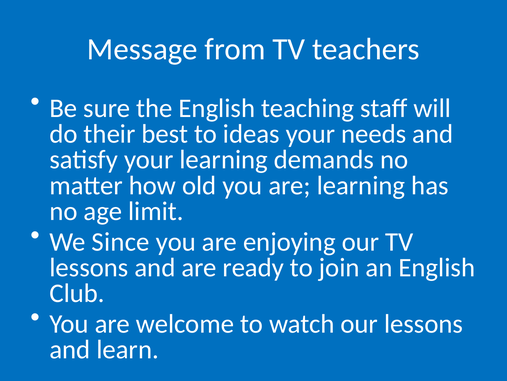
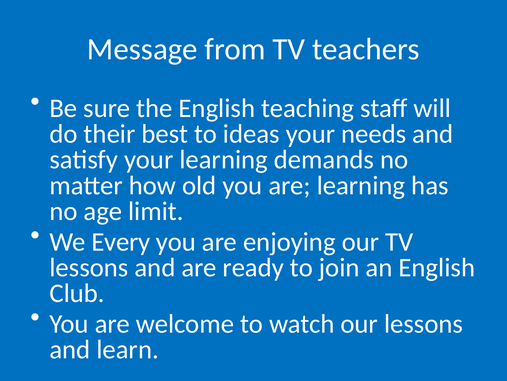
Since: Since -> Every (121, 241)
